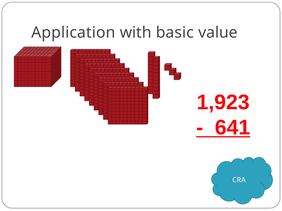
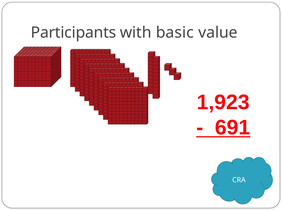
Application: Application -> Participants (73, 33)
641: 641 -> 691 (233, 128)
